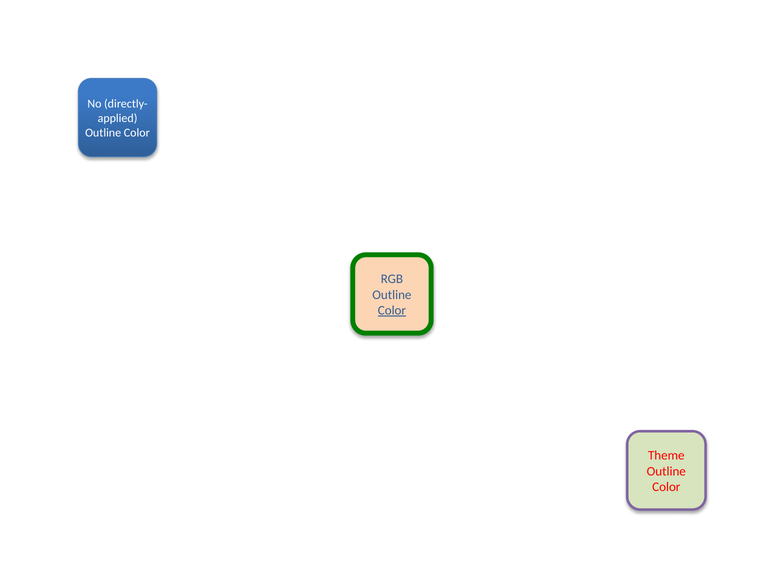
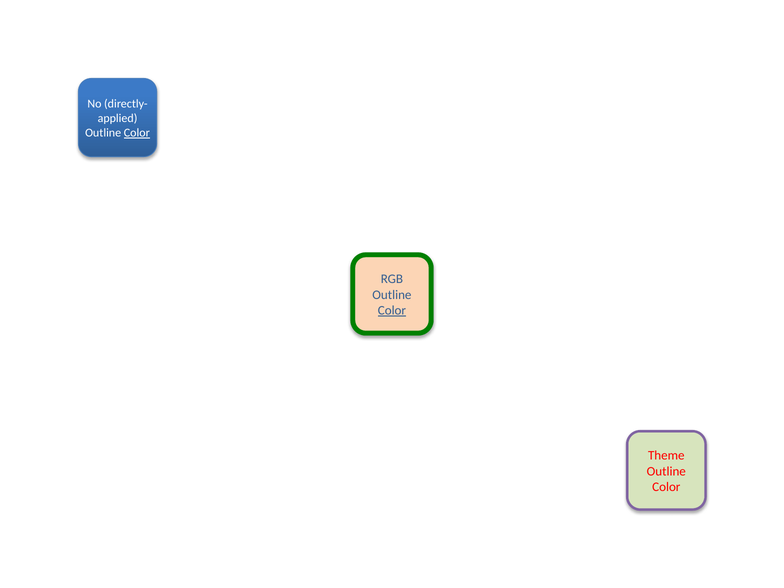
Color underline: none -> present (137, 133)
